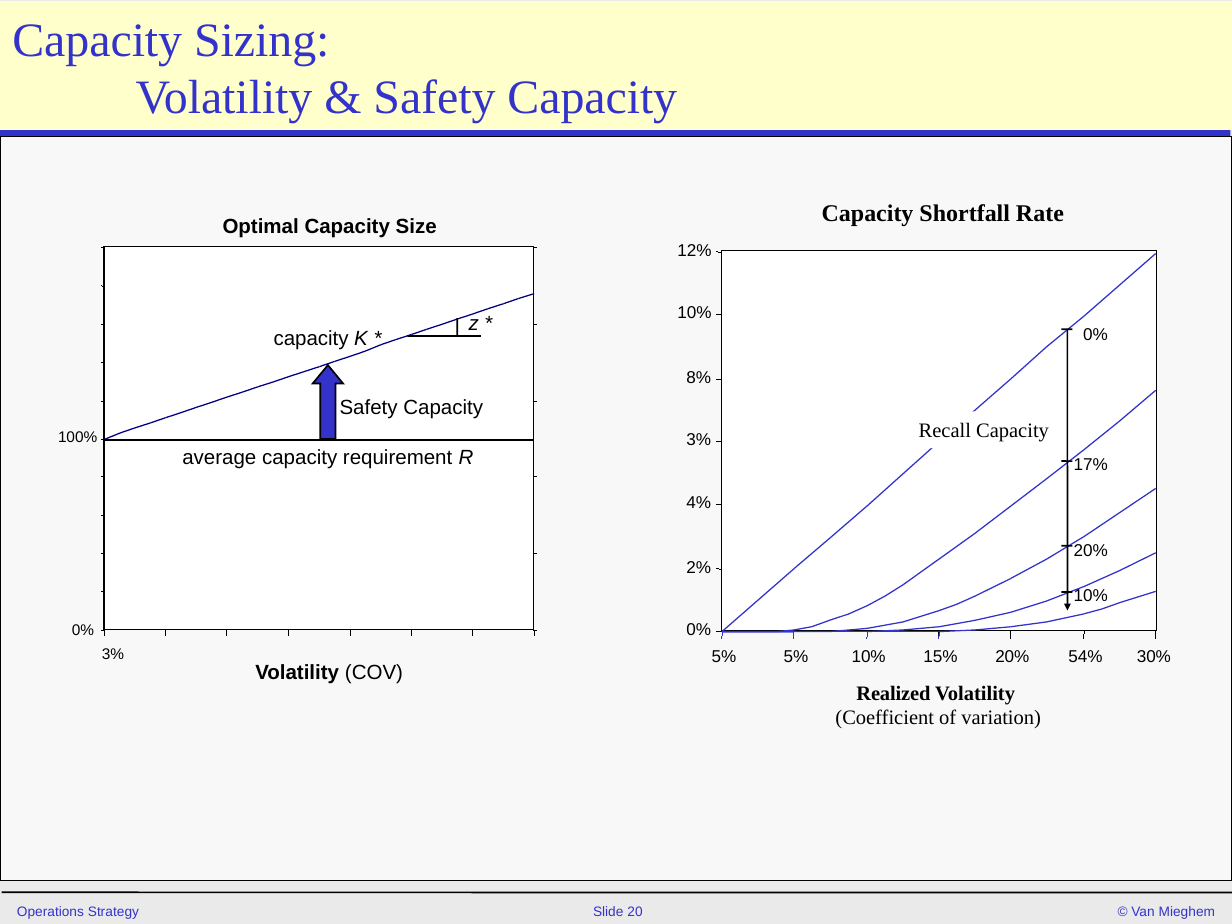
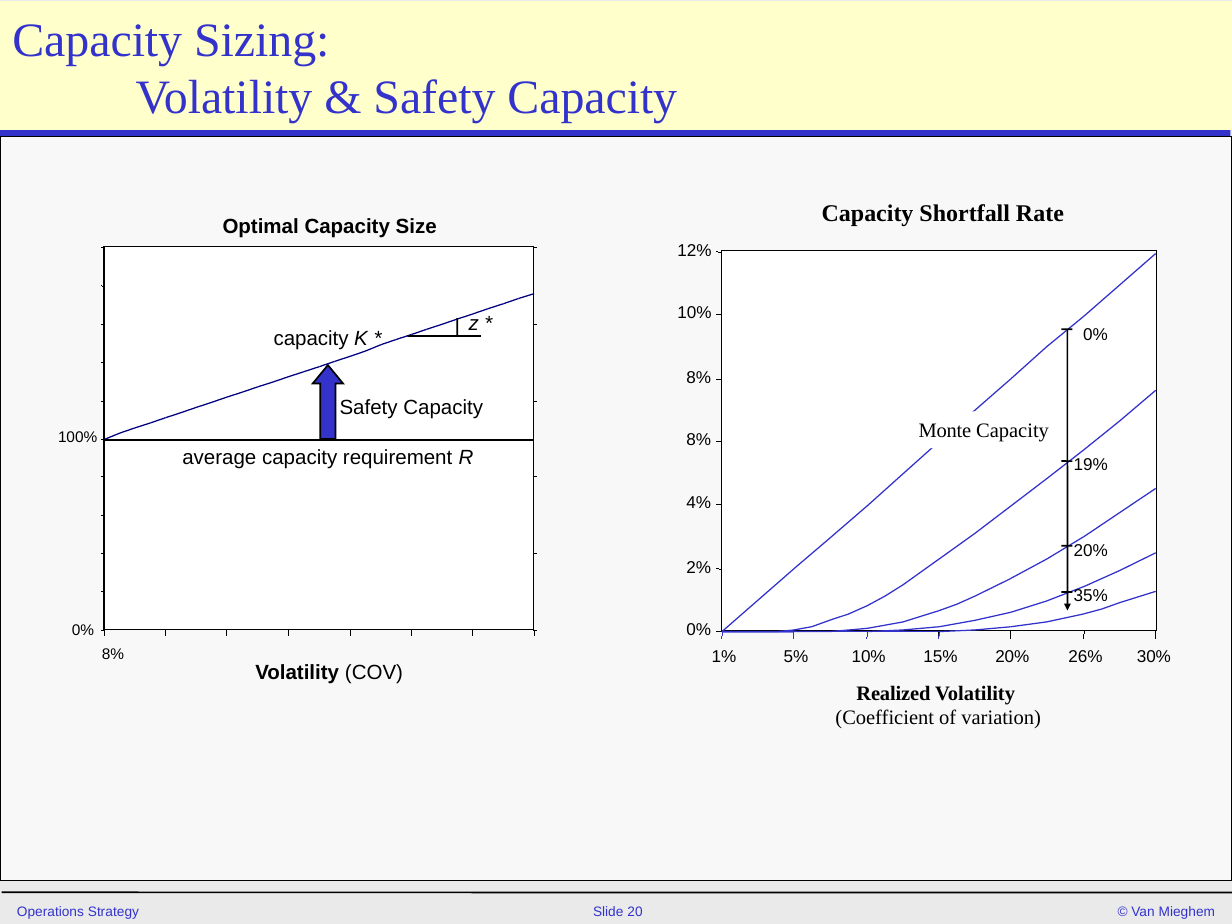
Recall: Recall -> Monte (945, 431)
3%: 3% -> 8% (699, 440)
17%: 17% -> 19% (1091, 465)
10%: 10% -> 35% (1091, 596)
3%: 3% -> 8% (113, 655)
5%: 5% -> 1% (724, 657)
54%: 54% -> 26% (1085, 657)
